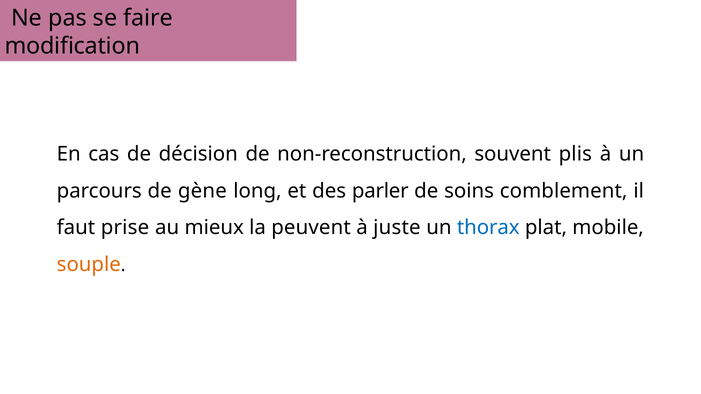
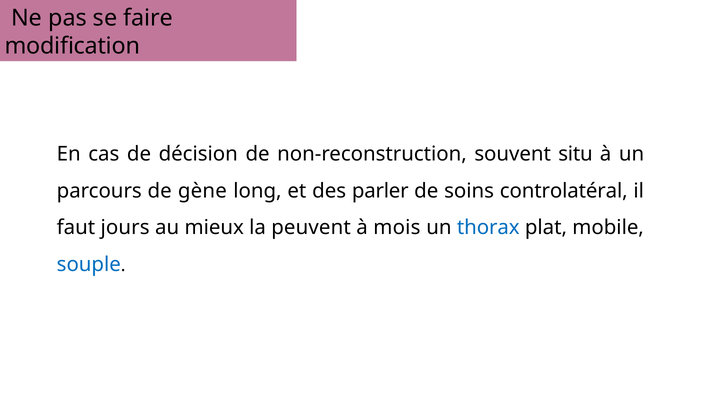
plis: plis -> situ (576, 154)
comblement: comblement -> controlatéral (564, 191)
prise: prise -> jours (125, 228)
juste: juste -> mois (397, 228)
souple colour: orange -> blue (89, 265)
